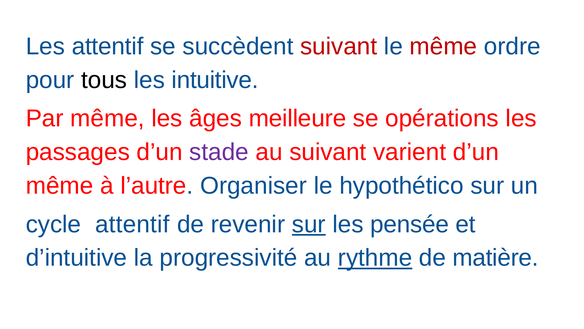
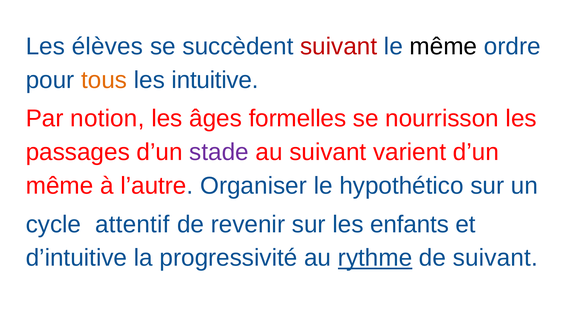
Les attentif: attentif -> élèves (107, 46)
même colour: red -> black (443, 46)
tous colour: black -> orange (104, 80)
Par même: même -> notion (107, 118)
meilleure: meilleure -> formelles (297, 118)
opérations: opérations -> nourrisson (442, 118)
sur underline: present -> none (309, 224)
pensée: pensée -> enfants (410, 224)
de matière: matière -> suivant (495, 258)
